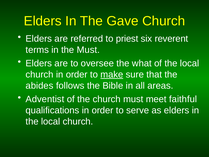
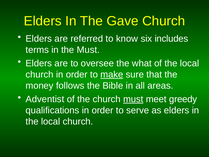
priest: priest -> know (127, 39)
reverent: reverent -> includes (171, 39)
abides: abides -> money (40, 86)
must underline: none -> present (133, 99)
faithful: faithful -> greedy (183, 99)
